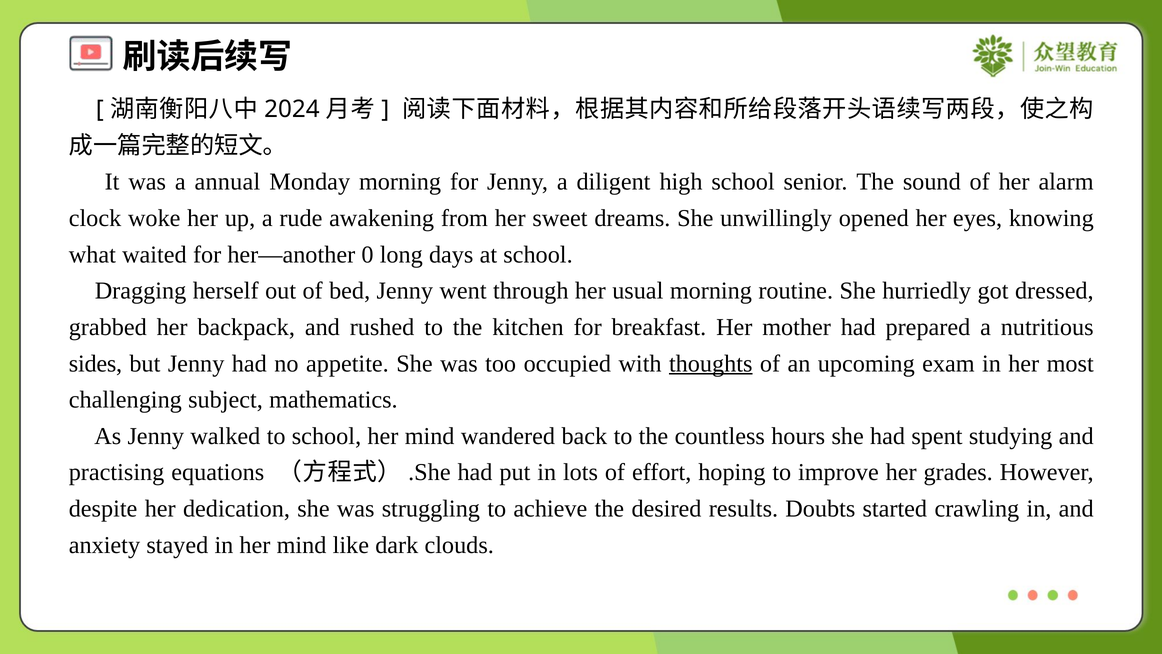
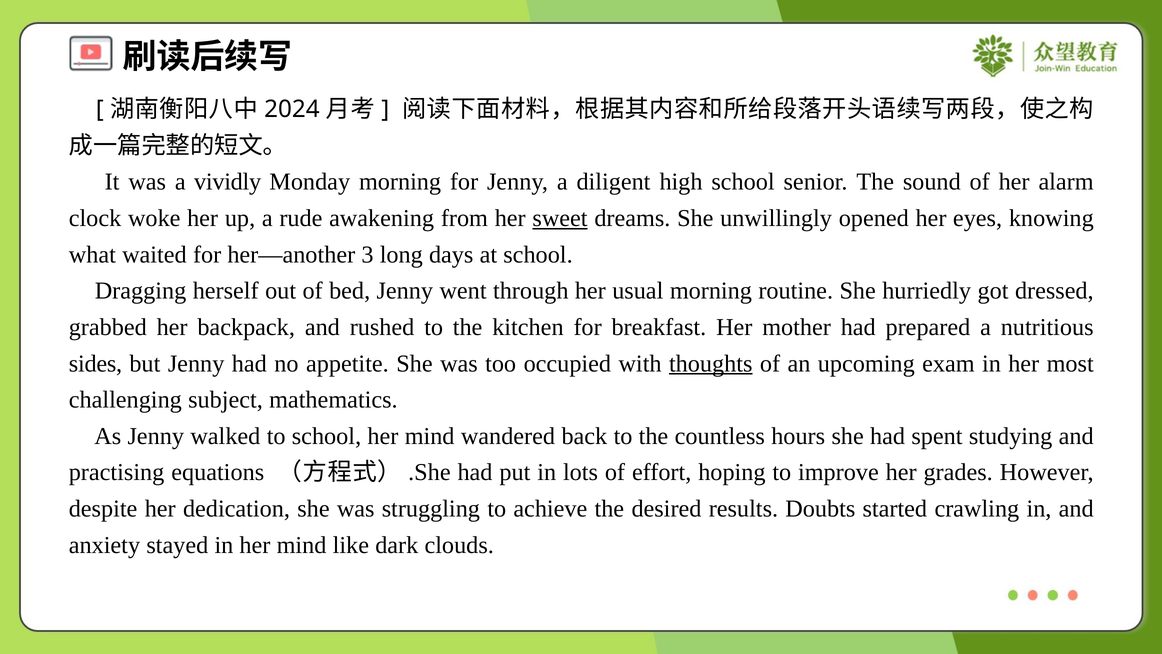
annual: annual -> vividly (228, 182)
sweet underline: none -> present (560, 218)
0: 0 -> 3 (368, 254)
